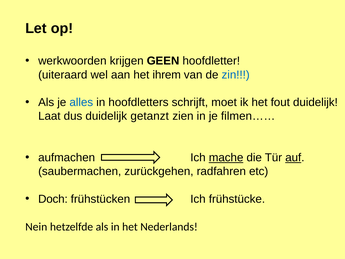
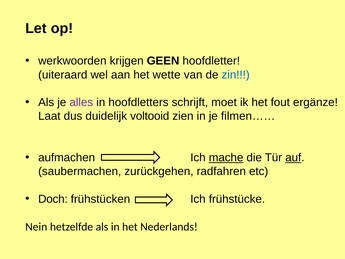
ihrem: ihrem -> wette (167, 75)
alles colour: blue -> purple (81, 102)
fout duidelijk: duidelijk -> ergänze (315, 102)
getanzt: getanzt -> voltooid (150, 116)
